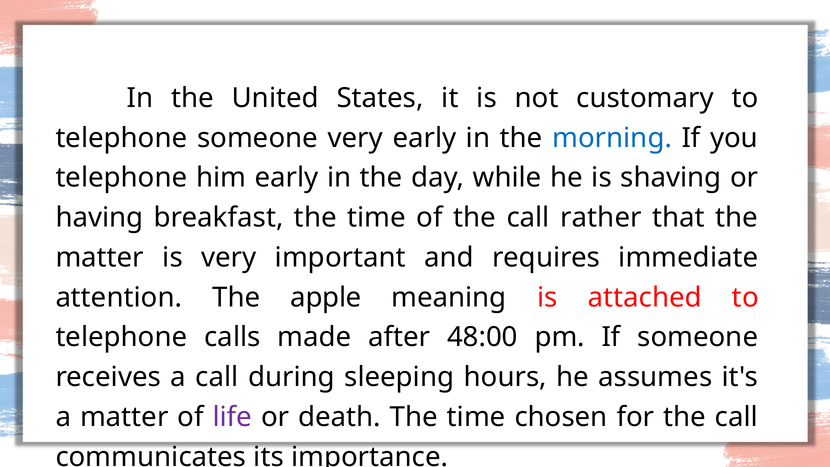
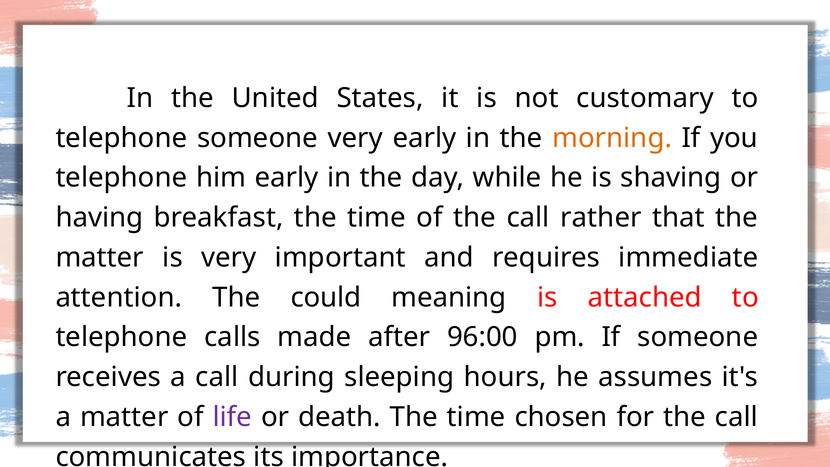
morning colour: blue -> orange (612, 138)
apple: apple -> could (326, 297)
48:00: 48:00 -> 96:00 (482, 337)
